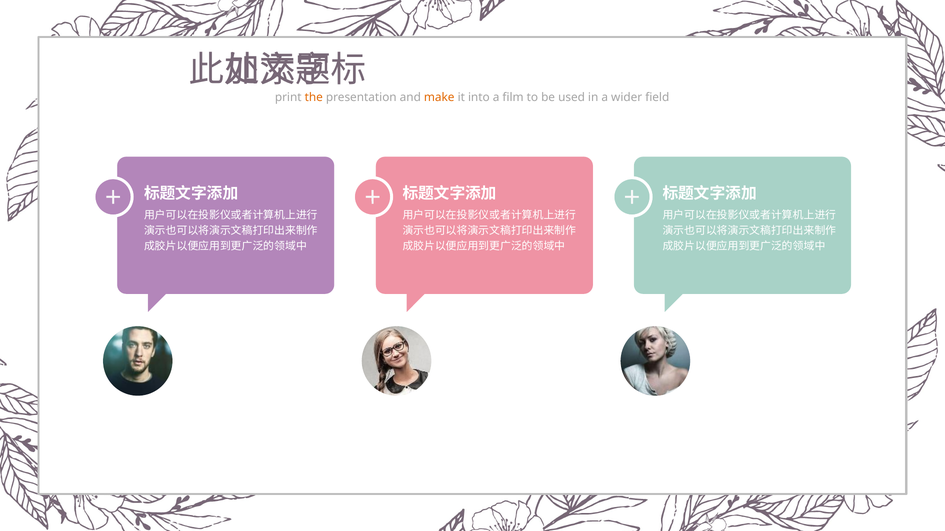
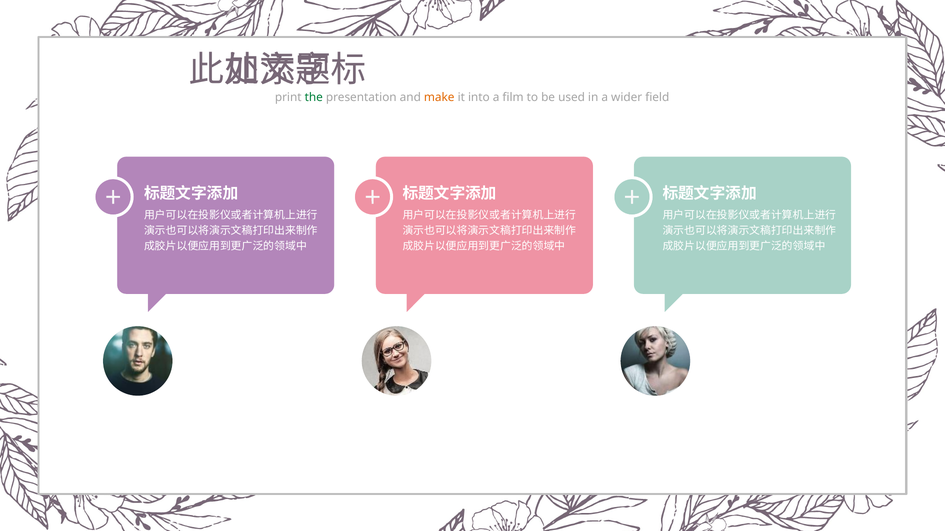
the colour: orange -> green (314, 98)
